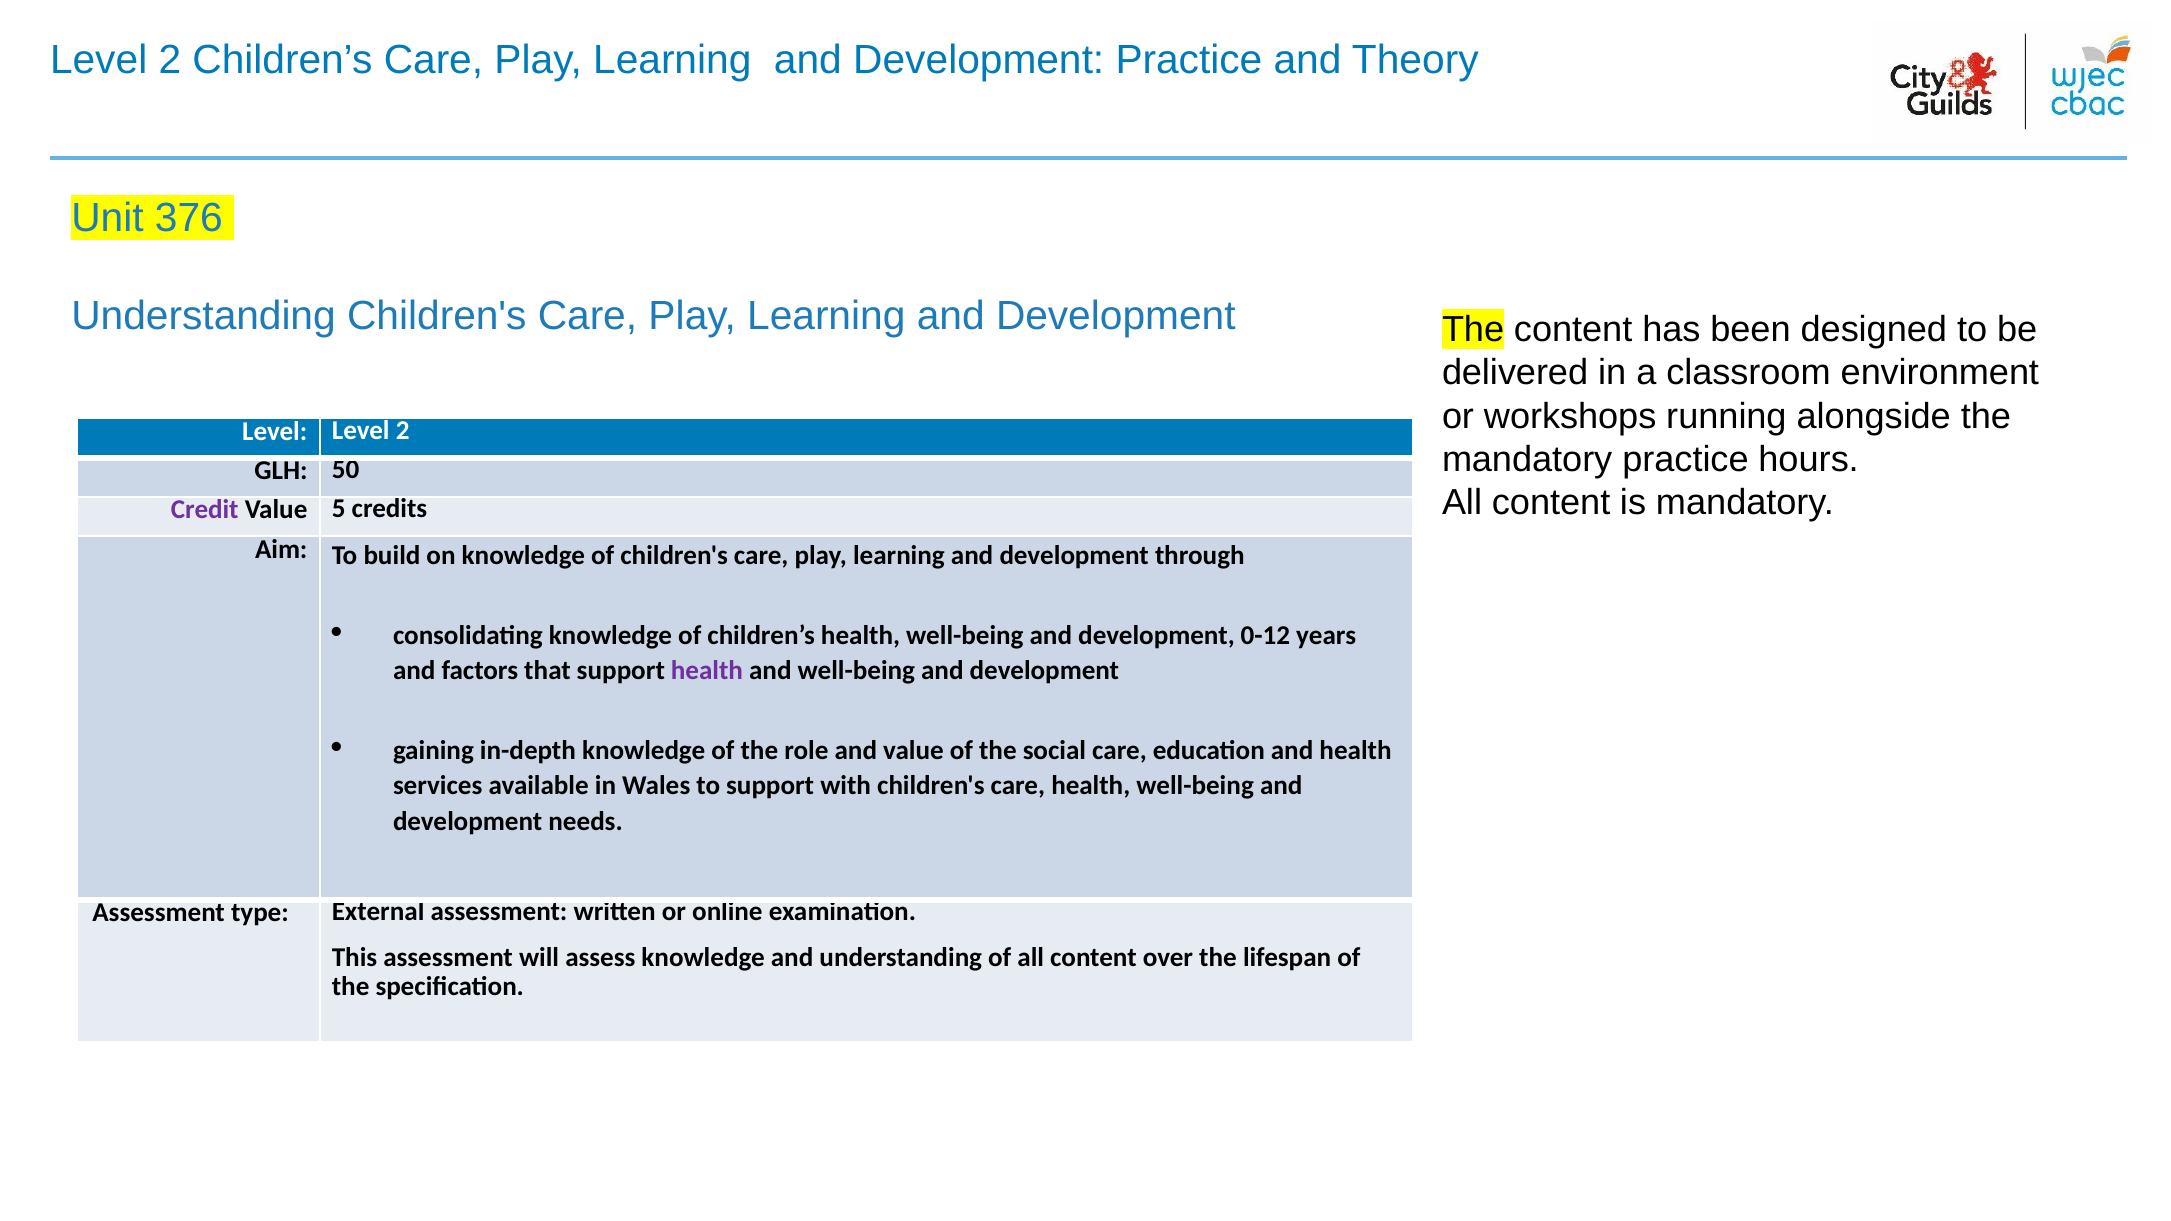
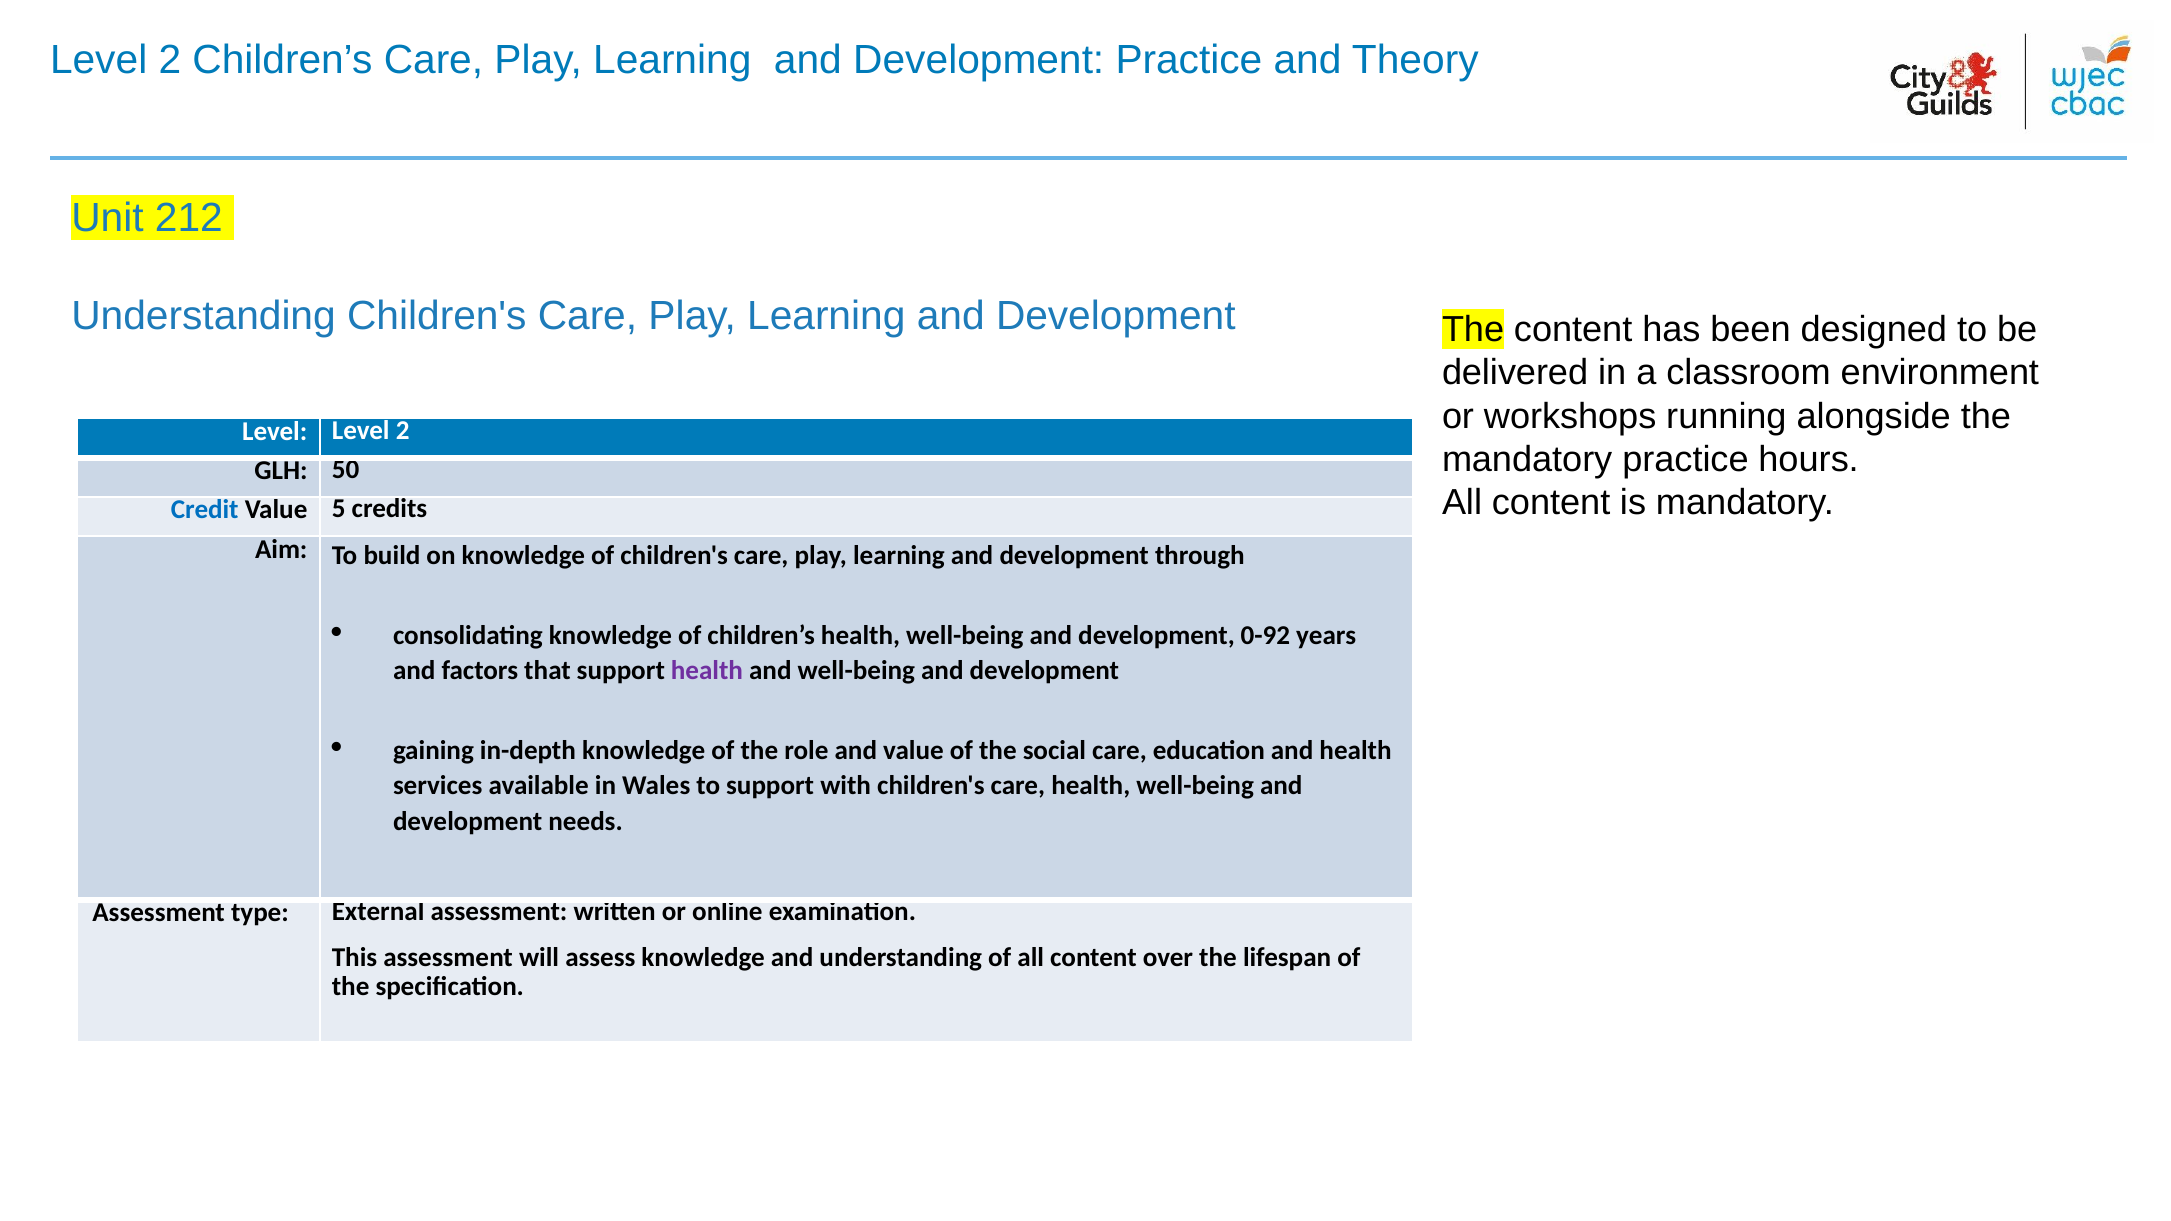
376: 376 -> 212 (189, 218)
Credit colour: purple -> blue (205, 510)
0-12: 0-12 -> 0-92 (1265, 635)
